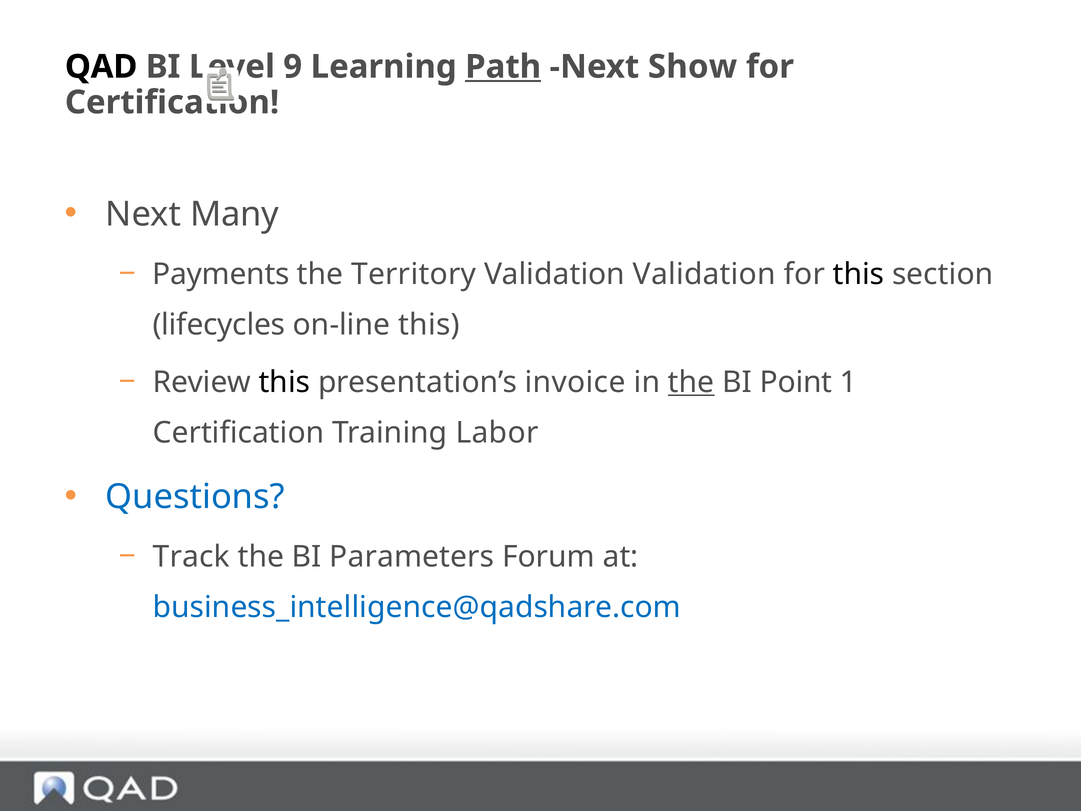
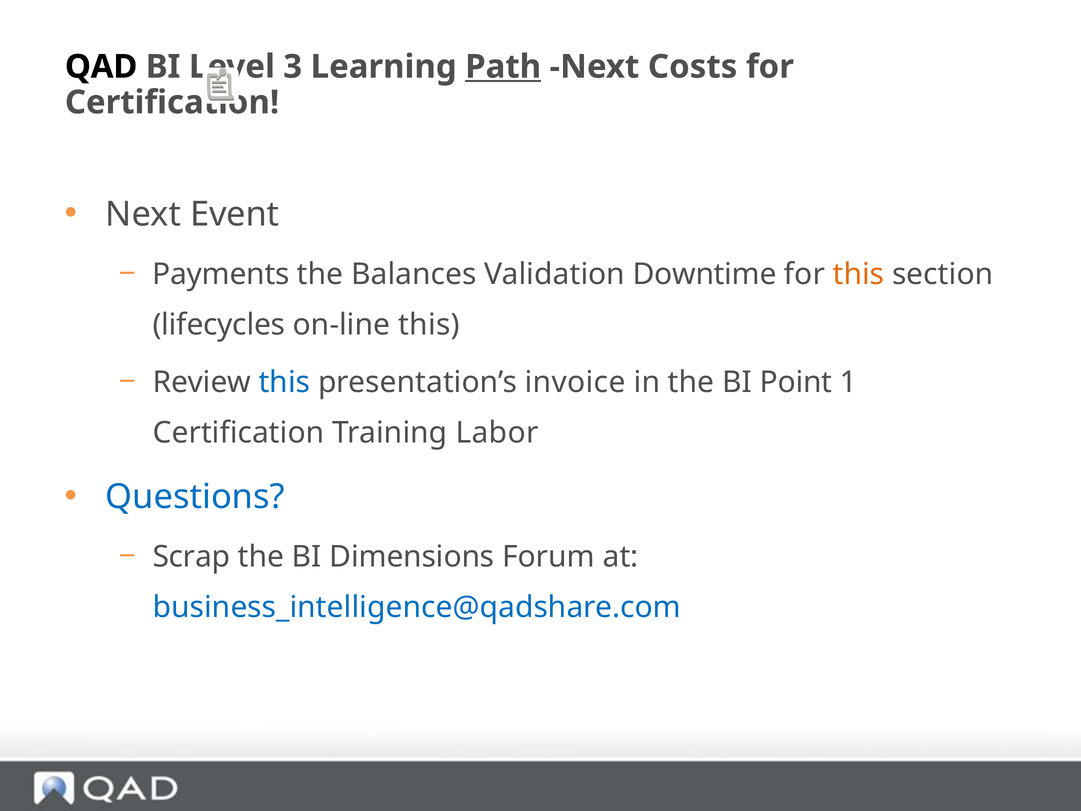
9: 9 -> 3 (293, 67)
Show: Show -> Costs (693, 67)
Many: Many -> Event (235, 214)
Territory: Territory -> Balances (414, 274)
Validation Validation: Validation -> Downtime (705, 274)
this colour: black -> orange (858, 274)
this colour: black -> blue (284, 382)
the underline: present -> none (691, 382)
Track: Track -> Scrap (191, 557)
Parameters: Parameters -> Dimensions (412, 557)
